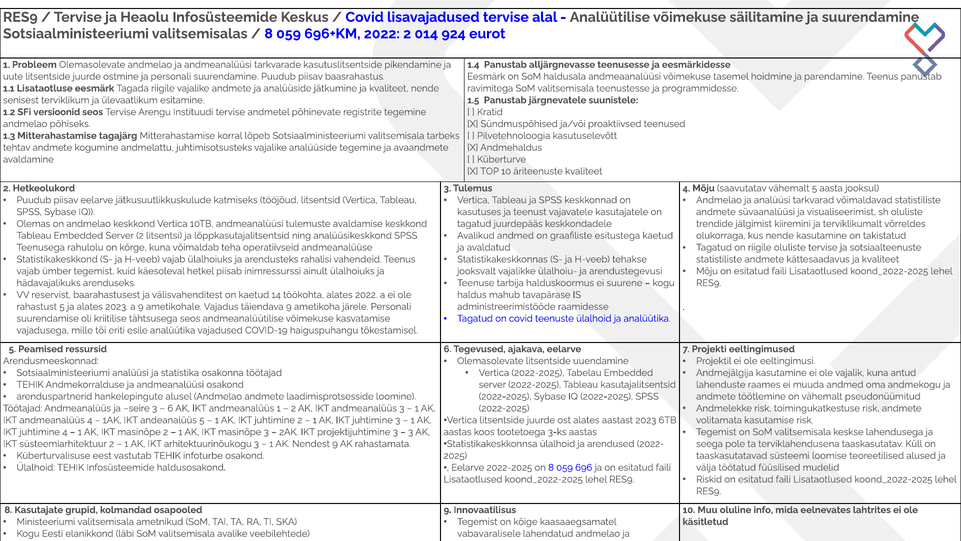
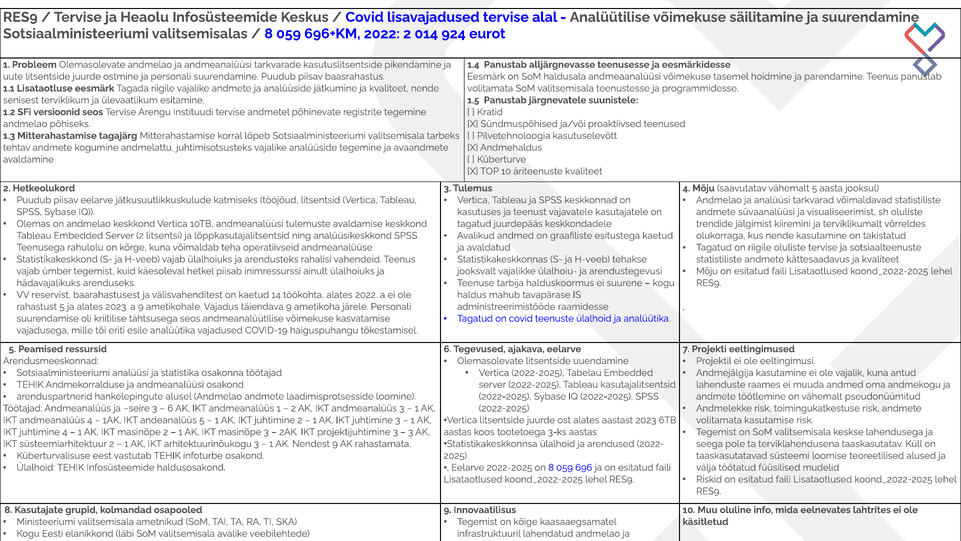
ravimitega: ravimitega -> volitamata (490, 88)
vabavaralisele: vabavaralisele -> infrastruktuuril (489, 533)
